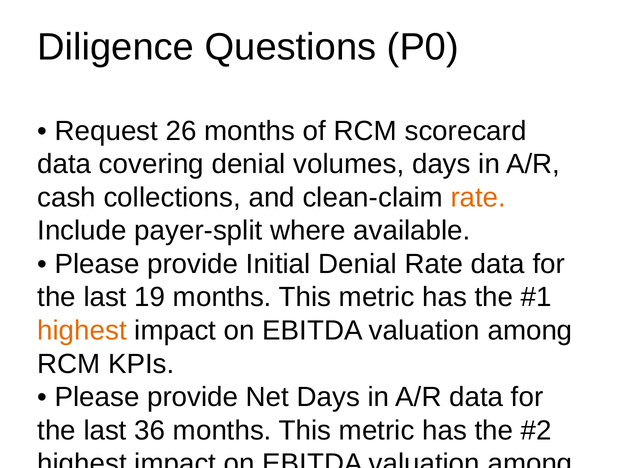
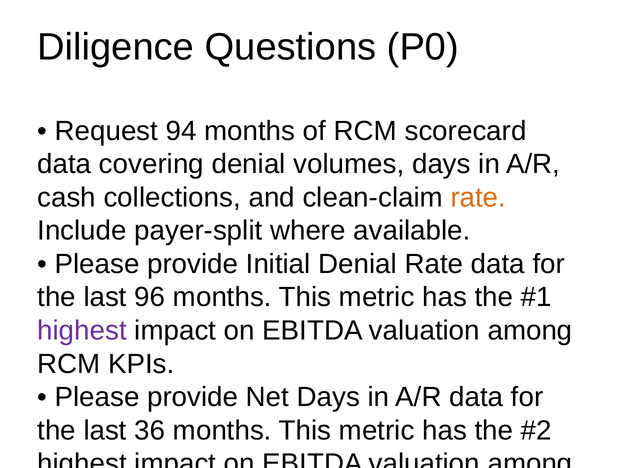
26: 26 -> 94 (181, 131)
19: 19 -> 96 (150, 297)
highest colour: orange -> purple (82, 331)
